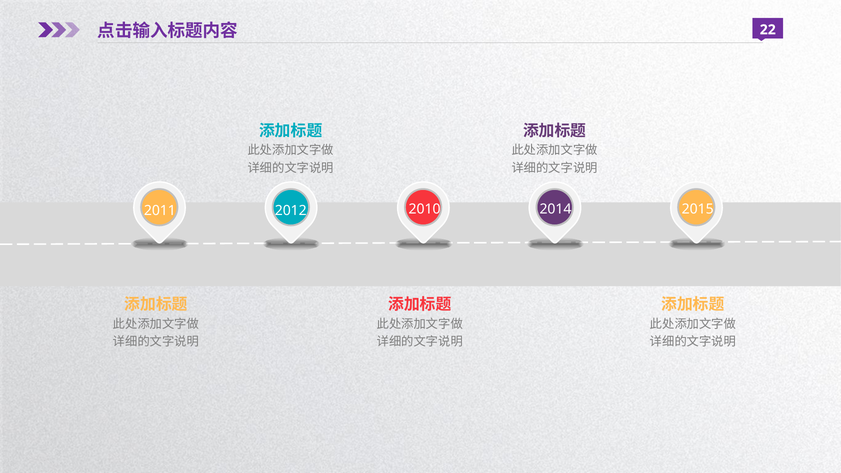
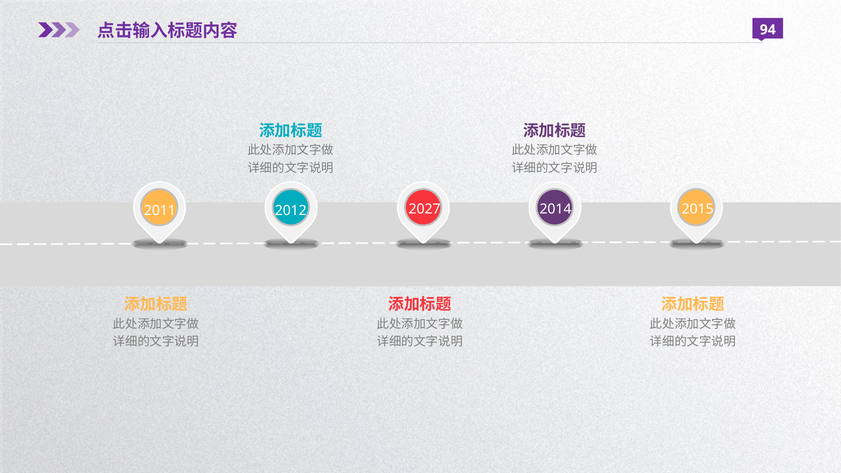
22: 22 -> 94 (768, 30)
2010: 2010 -> 2027 (425, 209)
